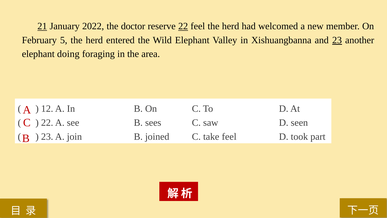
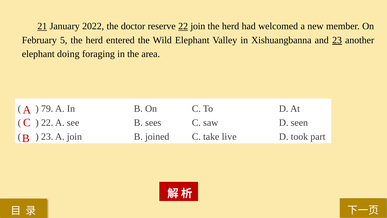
22 feel: feel -> join (198, 26)
12: 12 -> 79 (47, 109)
take feel: feel -> live (229, 137)
